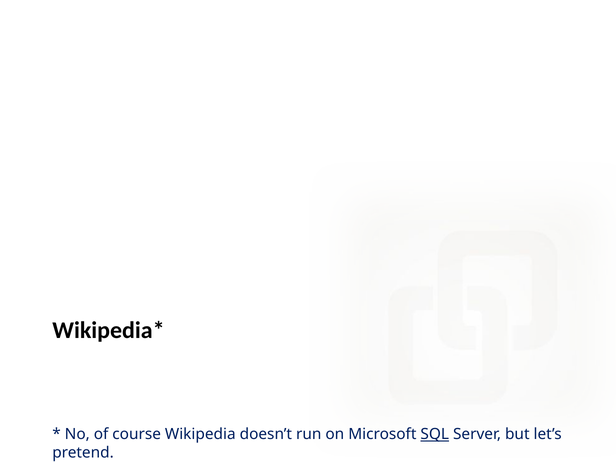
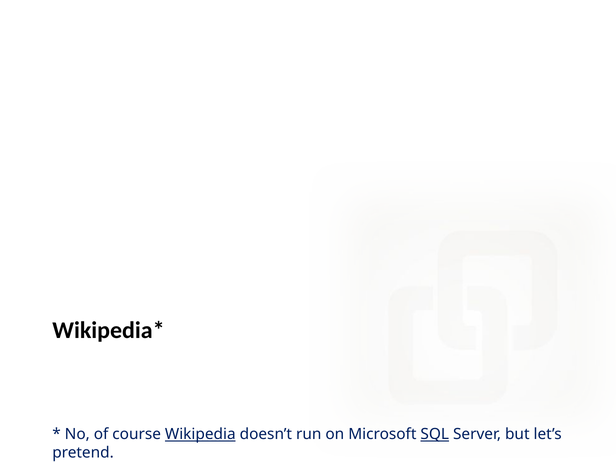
Wikipedia underline: none -> present (200, 434)
